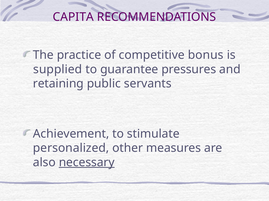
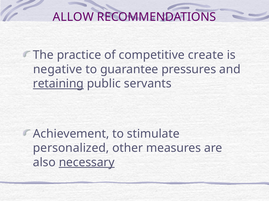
CAPITA: CAPITA -> ALLOW (73, 17)
bonus: bonus -> create (206, 55)
supplied: supplied -> negative (58, 70)
retaining underline: none -> present (58, 84)
